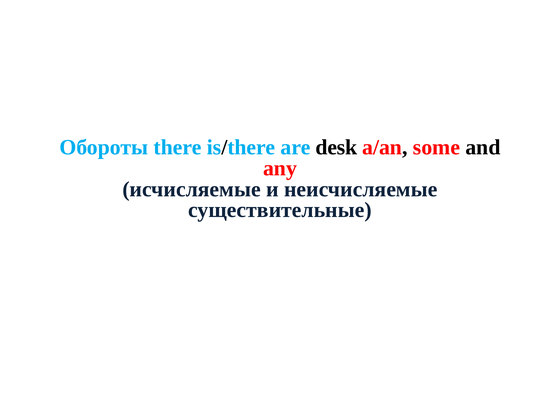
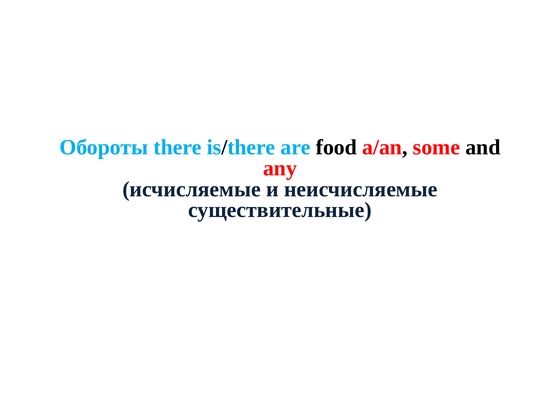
desk: desk -> food (336, 147)
